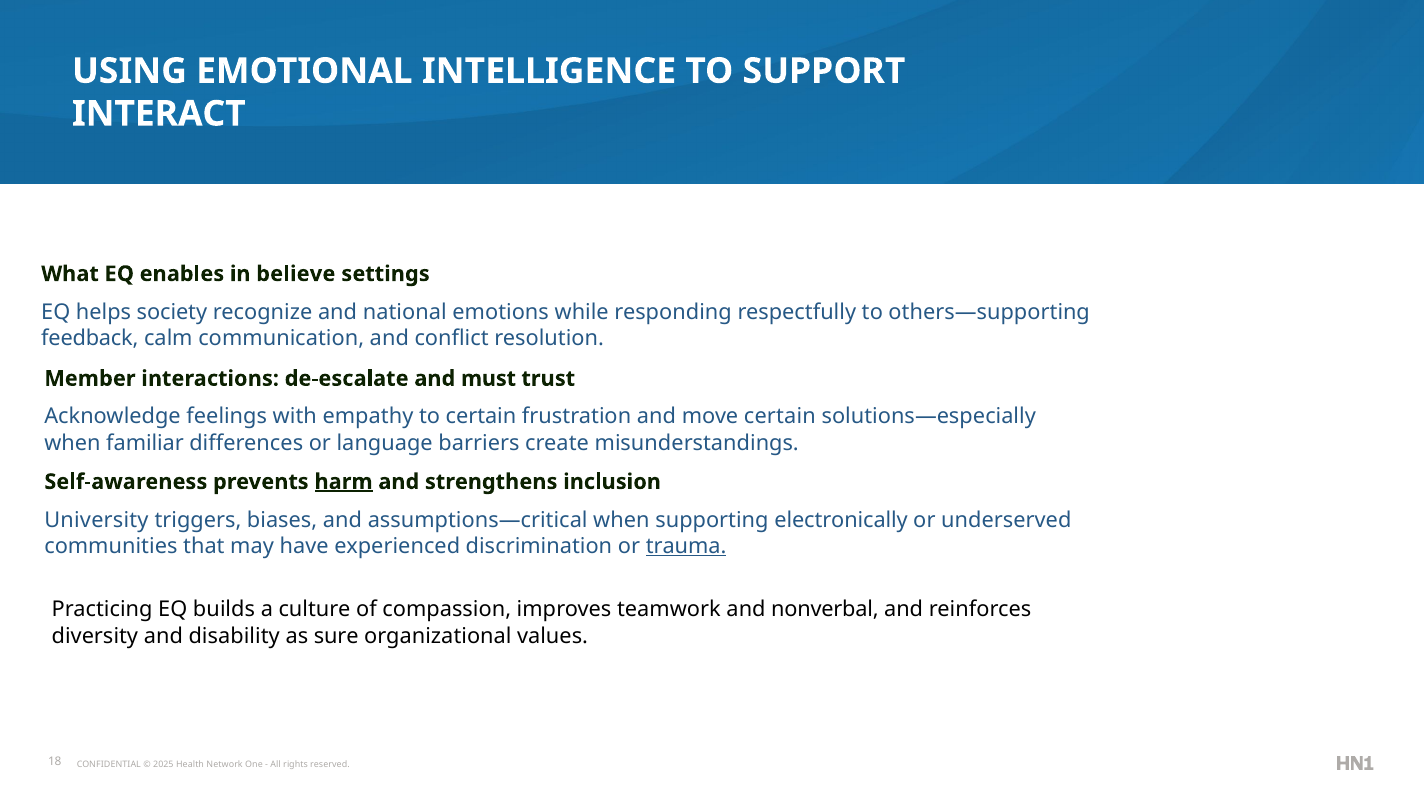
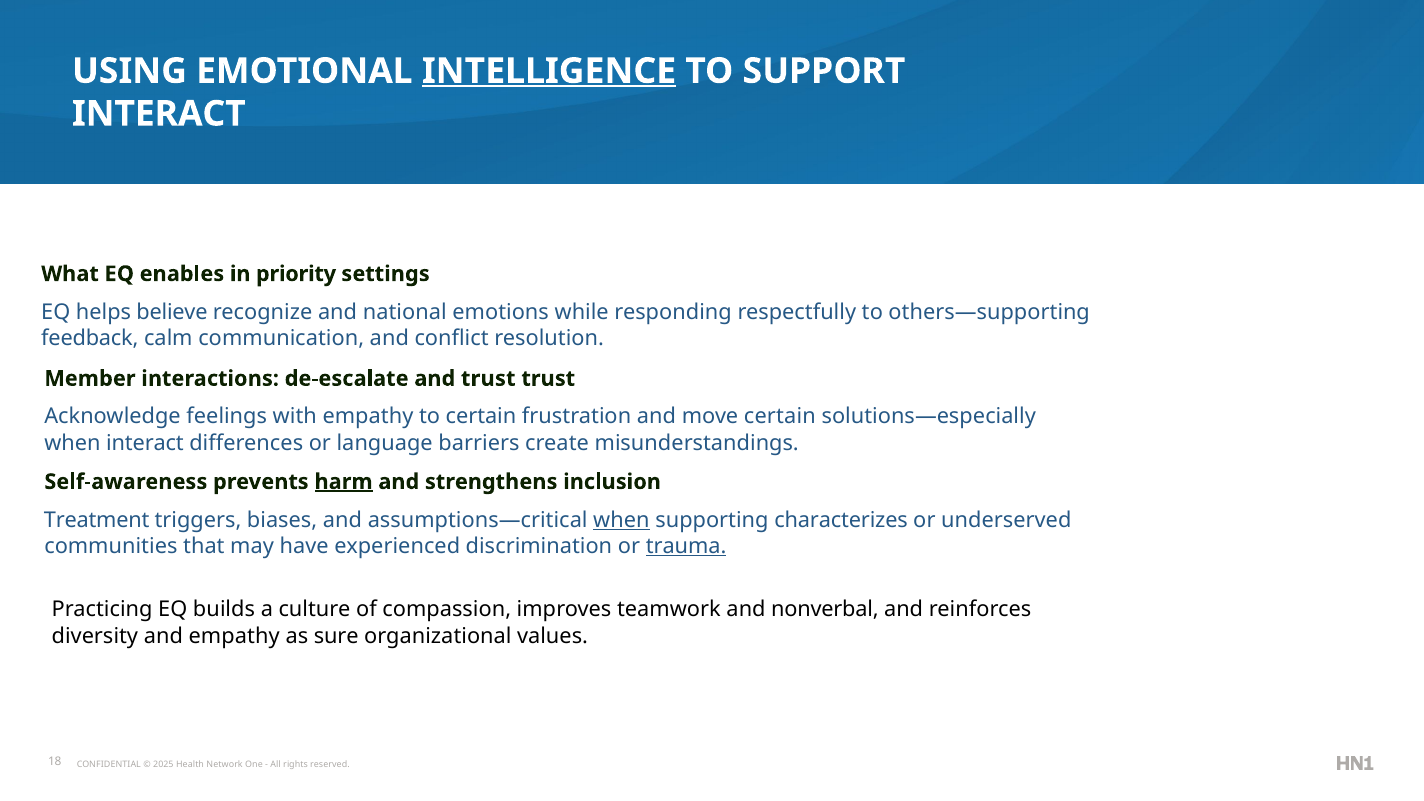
INTELLIGENCE underline: none -> present (549, 71)
believe: believe -> priority (296, 274)
society: society -> believe (172, 312)
and must: must -> trust (488, 379)
when familiar: familiar -> interact (145, 443)
University: University -> Treatment (97, 520)
when underline: none -> present (621, 520)
electronically: electronically -> characterizes (841, 520)
and disability: disability -> empathy (234, 636)
